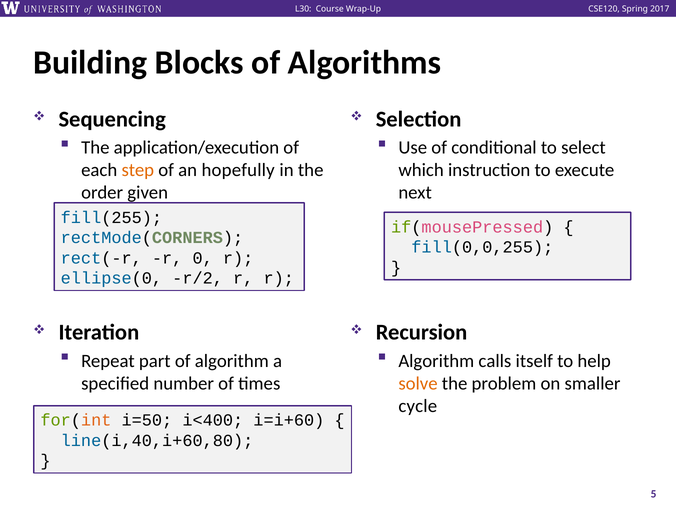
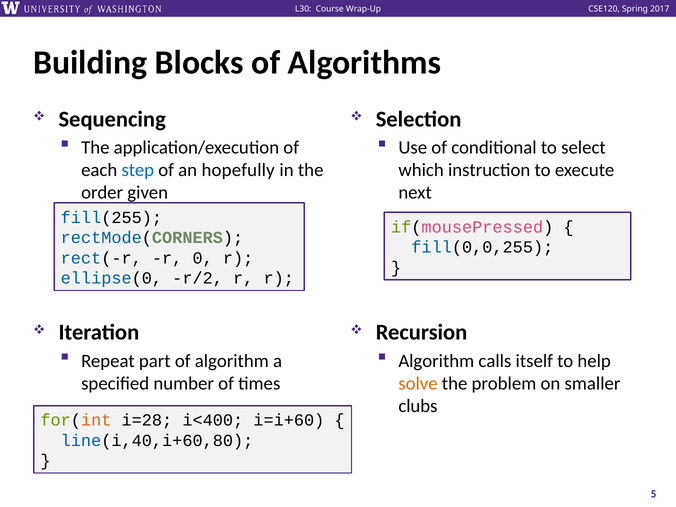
step colour: orange -> blue (138, 170)
cycle: cycle -> clubs (418, 406)
i=50: i=50 -> i=28 (147, 420)
